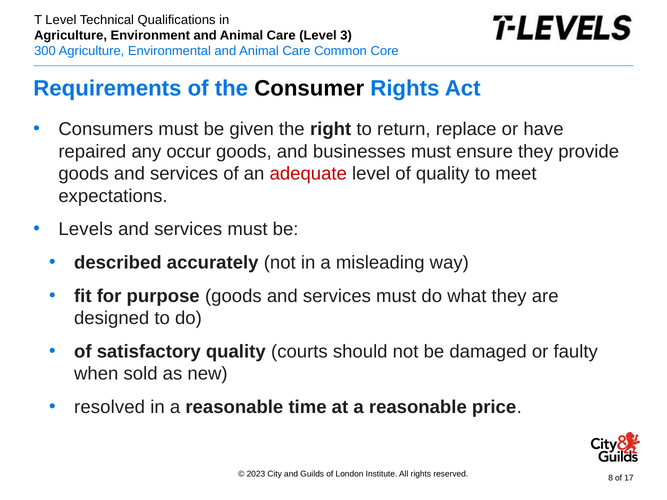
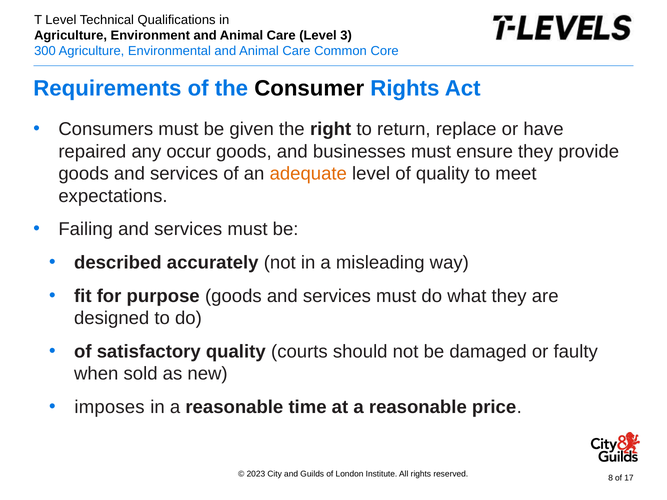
adequate colour: red -> orange (308, 174)
Levels: Levels -> Failing (86, 229)
resolved: resolved -> imposes (110, 407)
